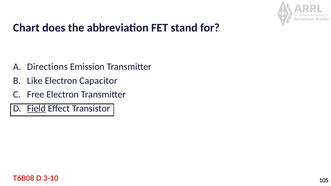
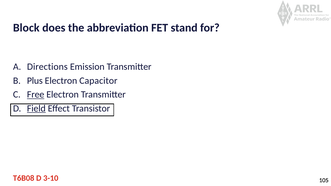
Chart: Chart -> Block (26, 28)
Like: Like -> Plus (35, 81)
Free underline: none -> present (36, 95)
